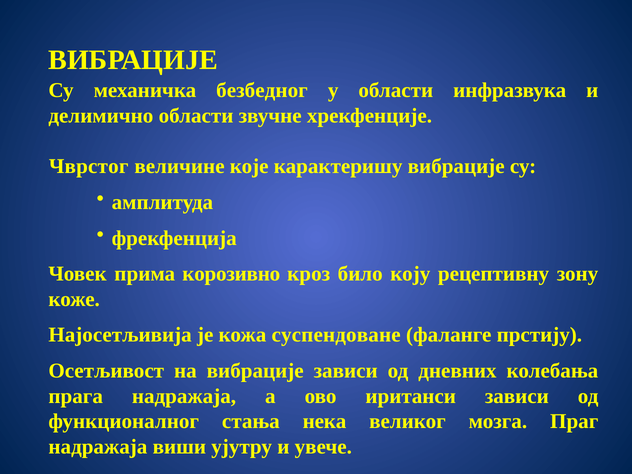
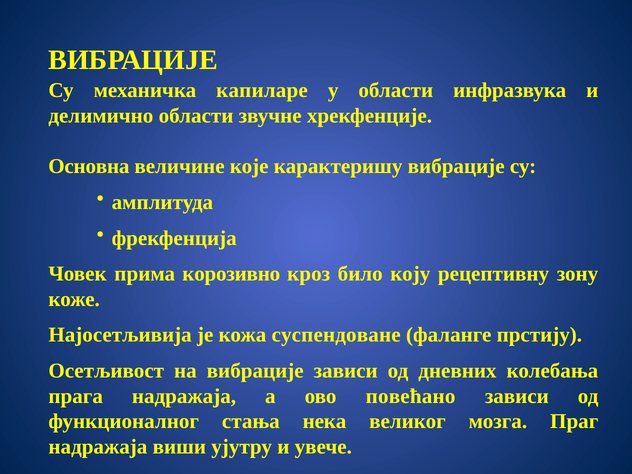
безбедног: безбедног -> капиларе (262, 91)
Чврстог: Чврстог -> Основна (89, 167)
иританси: иританси -> повећано (411, 396)
